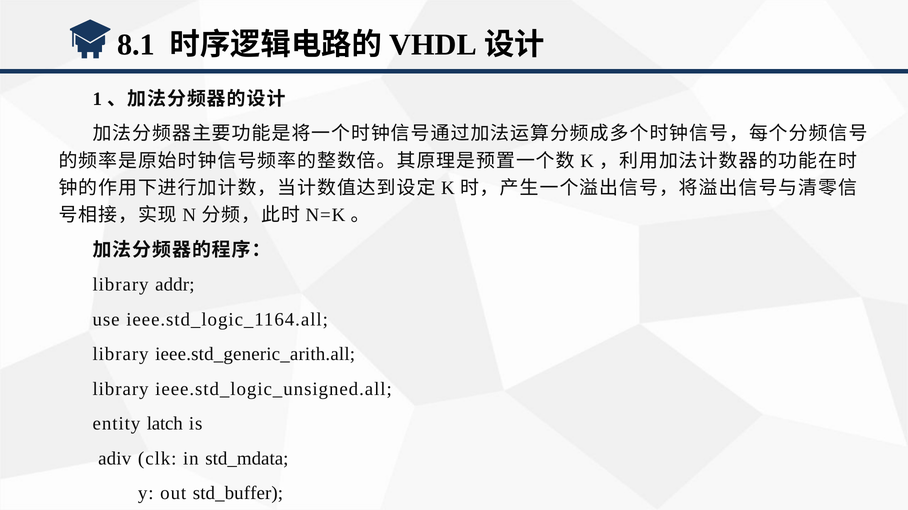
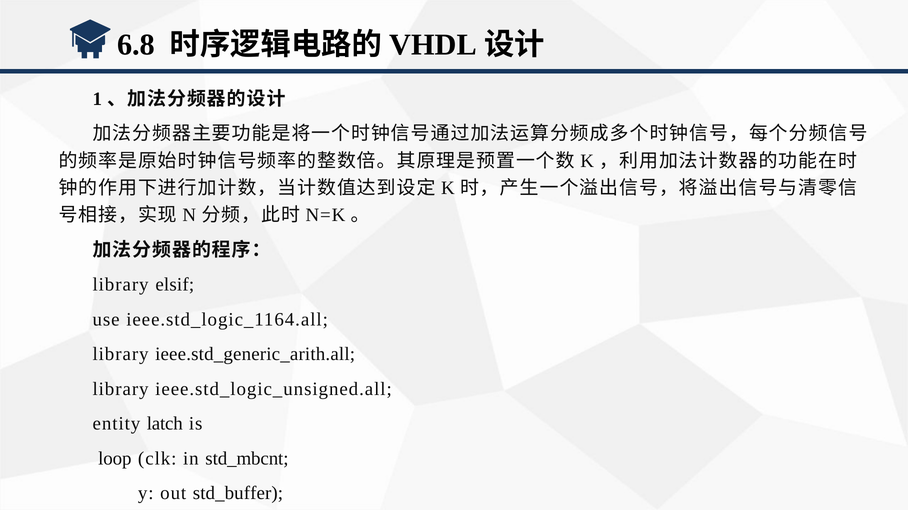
8.1: 8.1 -> 6.8 (136, 45)
addr: addr -> elsif (175, 285)
adiv: adiv -> loop (115, 459)
std_mdata: std_mdata -> std_mbcnt (247, 459)
